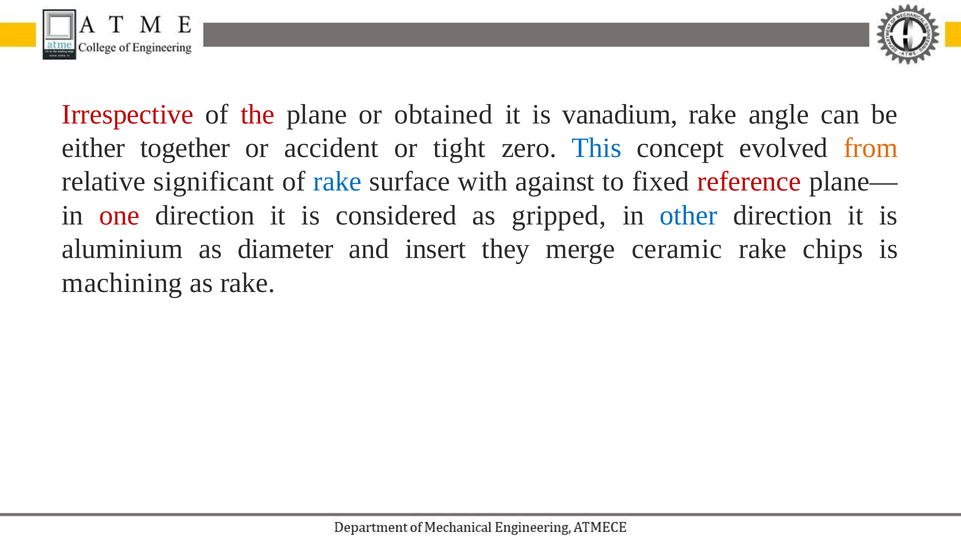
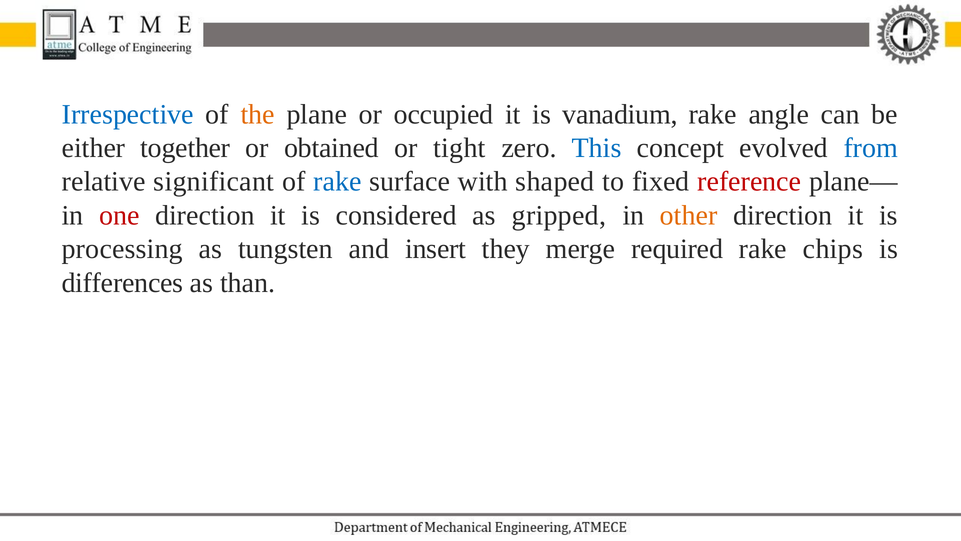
Irrespective colour: red -> blue (128, 114)
the colour: red -> orange (258, 114)
obtained: obtained -> occupied (444, 114)
accident: accident -> obtained (331, 148)
from colour: orange -> blue (871, 148)
against: against -> shaped (555, 182)
other colour: blue -> orange (689, 215)
aluminium: aluminium -> processing (122, 249)
diameter: diameter -> tungsten (285, 249)
ceramic: ceramic -> required (677, 249)
machining: machining -> differences (122, 283)
as rake: rake -> than (248, 283)
